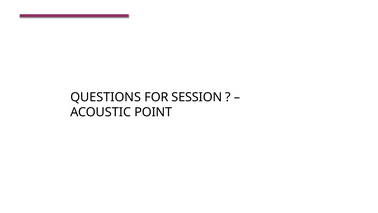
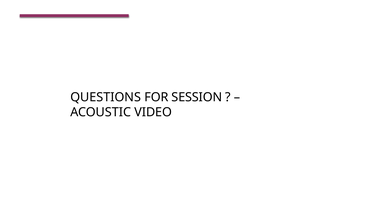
POINT: POINT -> VIDEO (153, 112)
